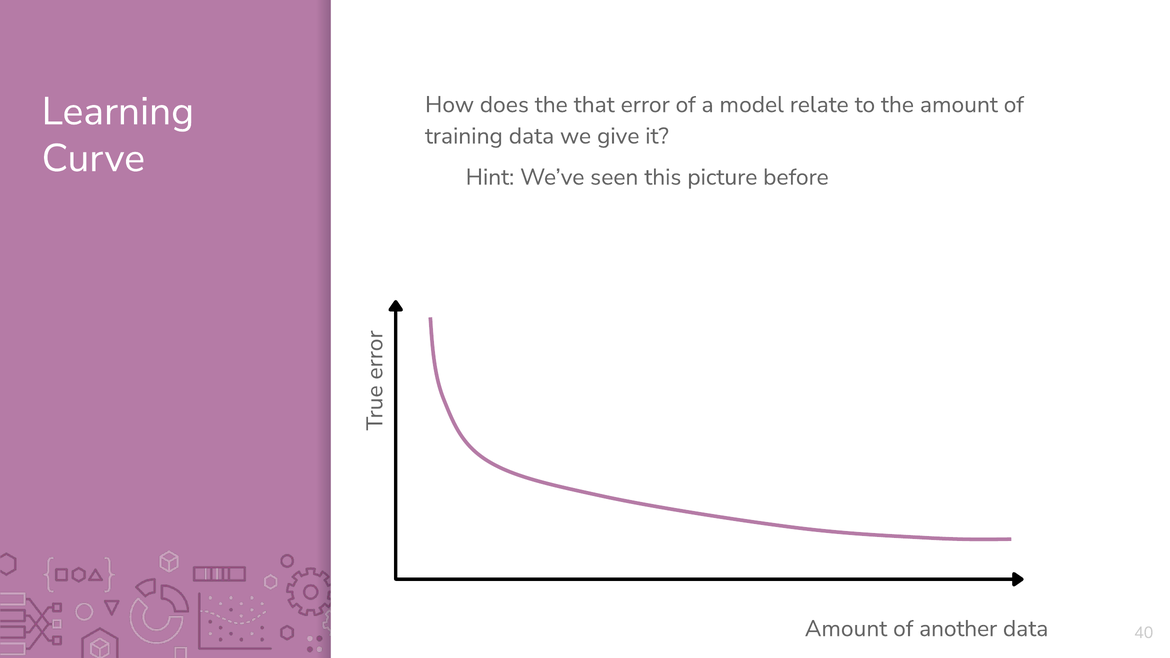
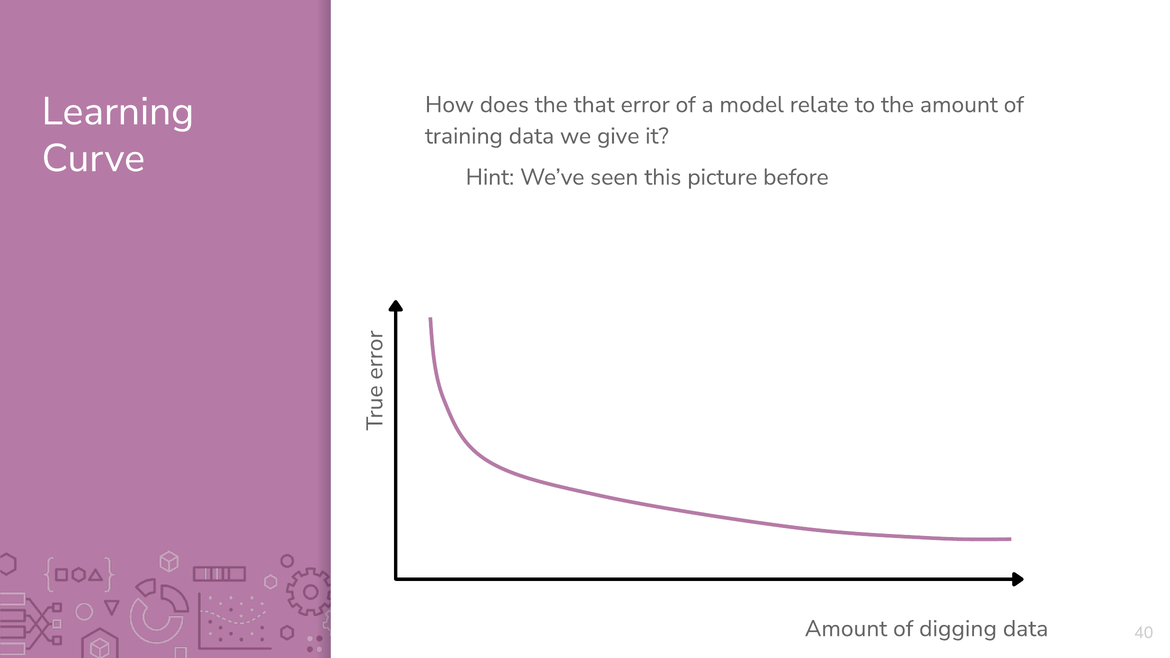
another: another -> digging (958, 629)
